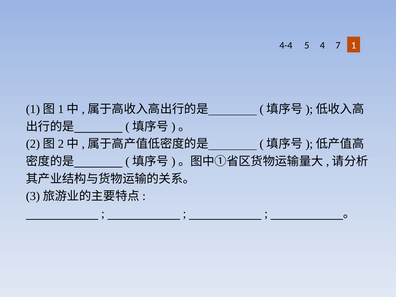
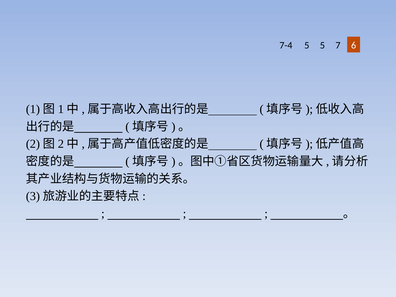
4-4: 4-4 -> 7-4 (286, 45)
5 4: 4 -> 5 (322, 45)
1: 1 -> 6 (354, 45)
